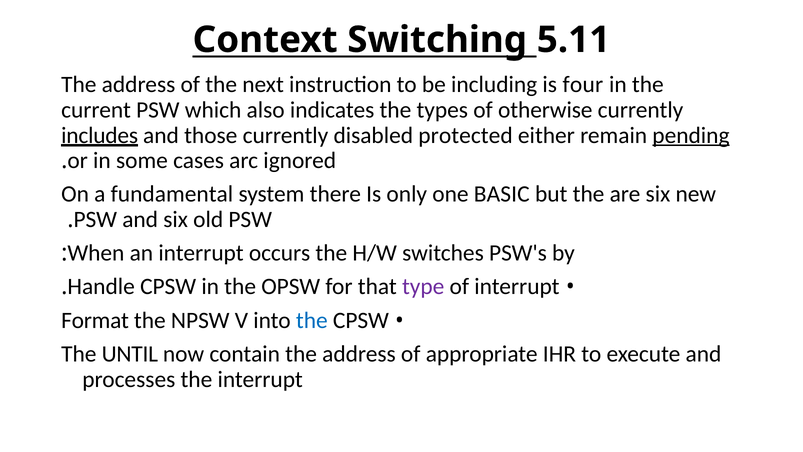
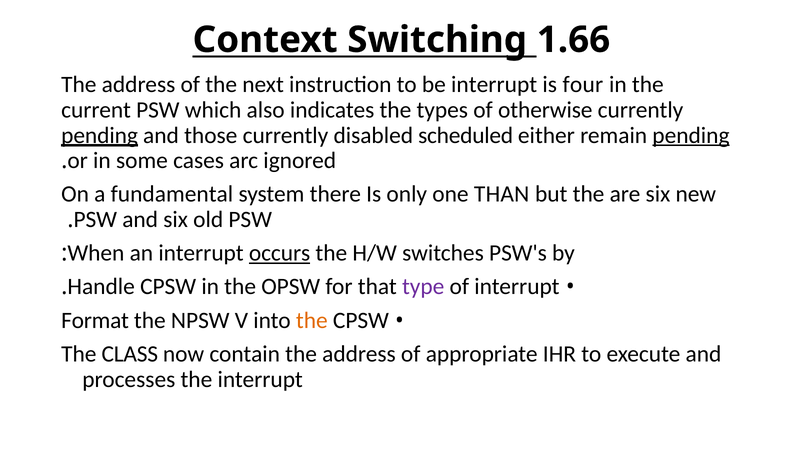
5.11: 5.11 -> 1.66 (573, 40)
be including: including -> interrupt (494, 85)
includes: includes -> pending (100, 135)
protected: protected -> scheduled (466, 135)
BASIC: BASIC -> THAN (502, 194)
occurs underline: none -> present (280, 253)
the colour: blue -> orange (312, 320)
UNTIL: UNTIL -> CLASS (130, 354)
